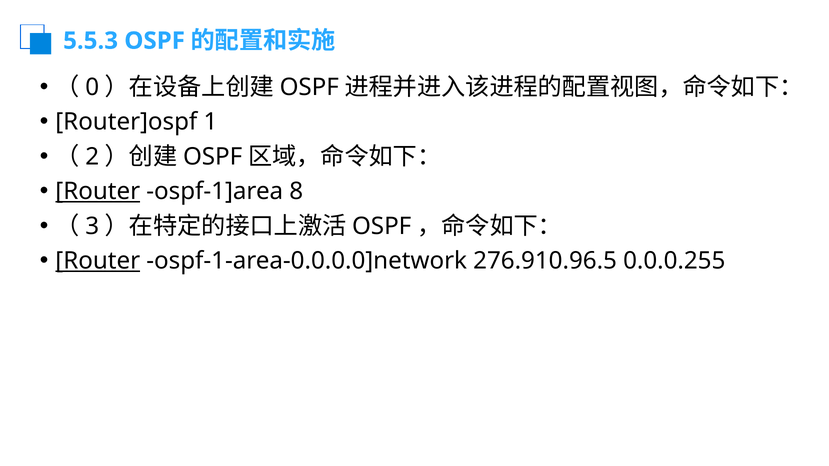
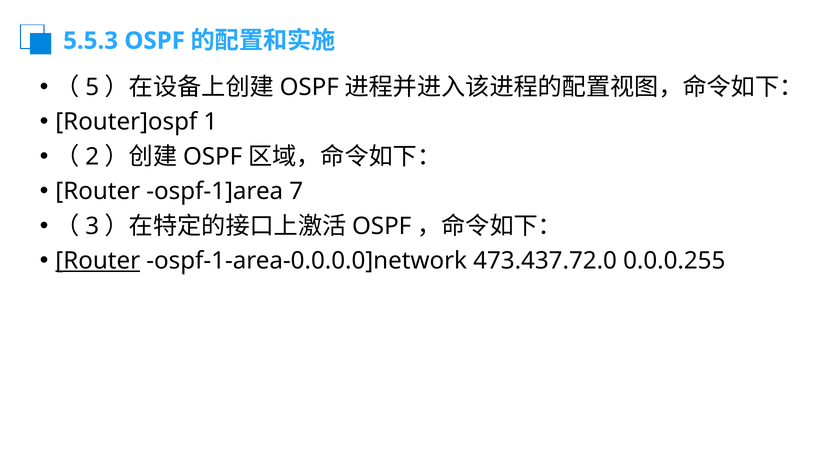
0: 0 -> 5 (92, 87)
Router underline: present -> none (98, 192)
8: 8 -> 7 (296, 192)
276.910.96.5: 276.910.96.5 -> 473.437.72.0 (545, 261)
